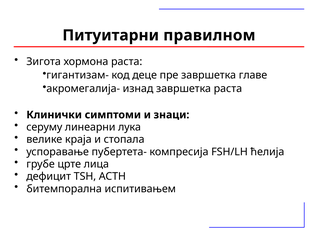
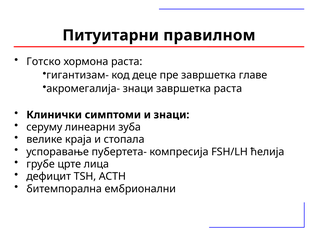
Зигота: Зигота -> Готско (44, 61)
акромегалија- изнад: изнад -> знаци (138, 89)
лука: лука -> зуба (130, 127)
испитивањем: испитивањем -> ембрионални (140, 188)
